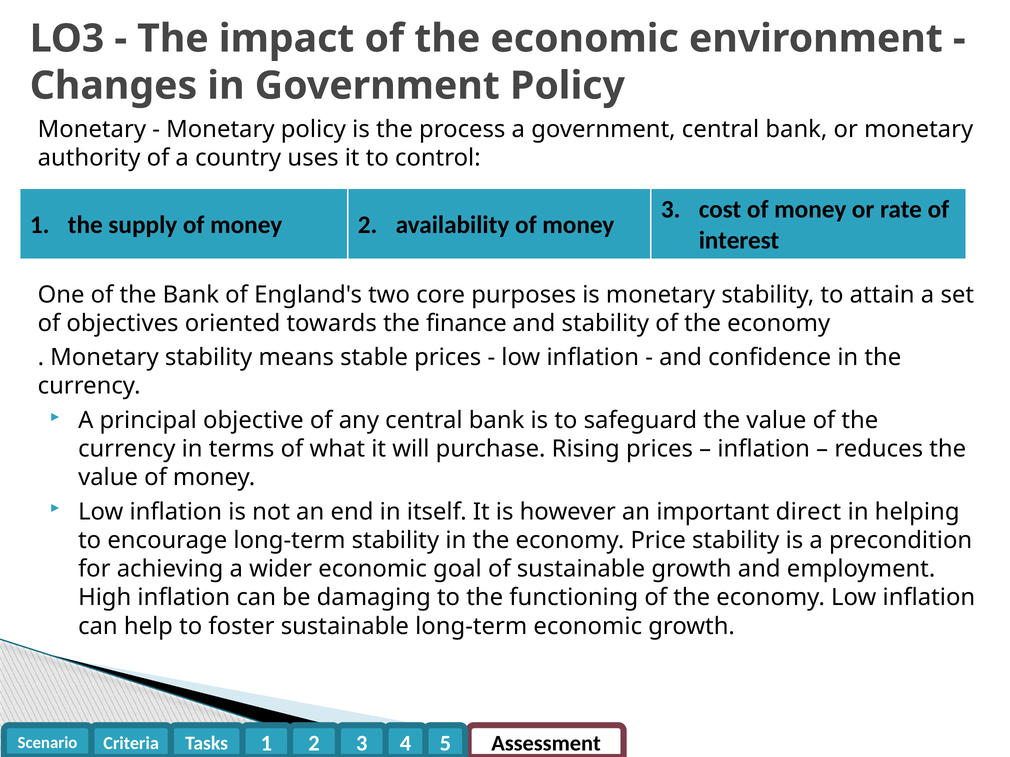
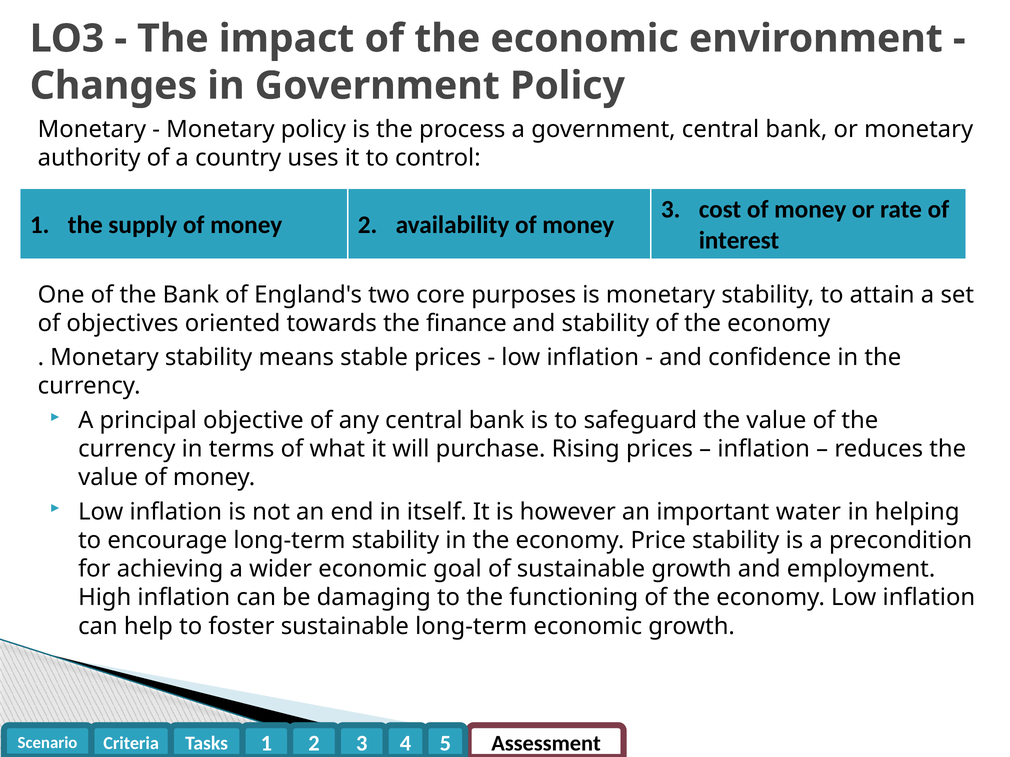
direct: direct -> water (808, 512)
